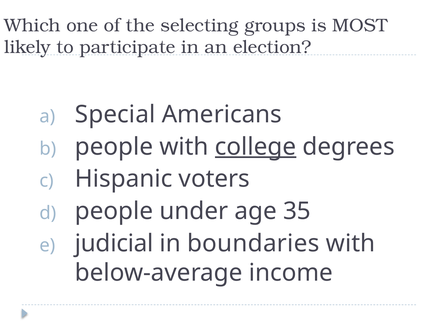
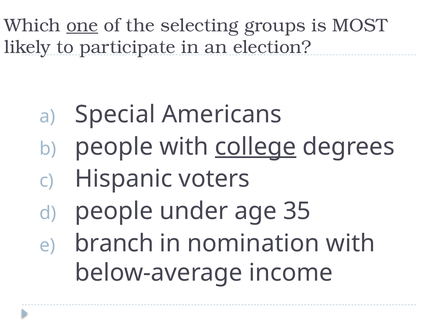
one underline: none -> present (82, 25)
judicial: judicial -> branch (114, 243)
boundaries: boundaries -> nomination (253, 243)
